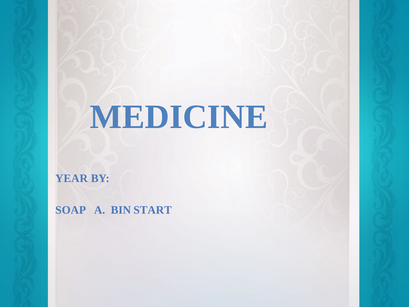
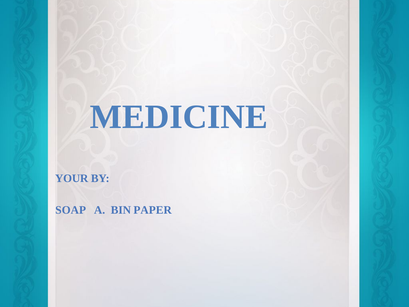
YEAR: YEAR -> YOUR (72, 178)
START: START -> PAPER (153, 210)
